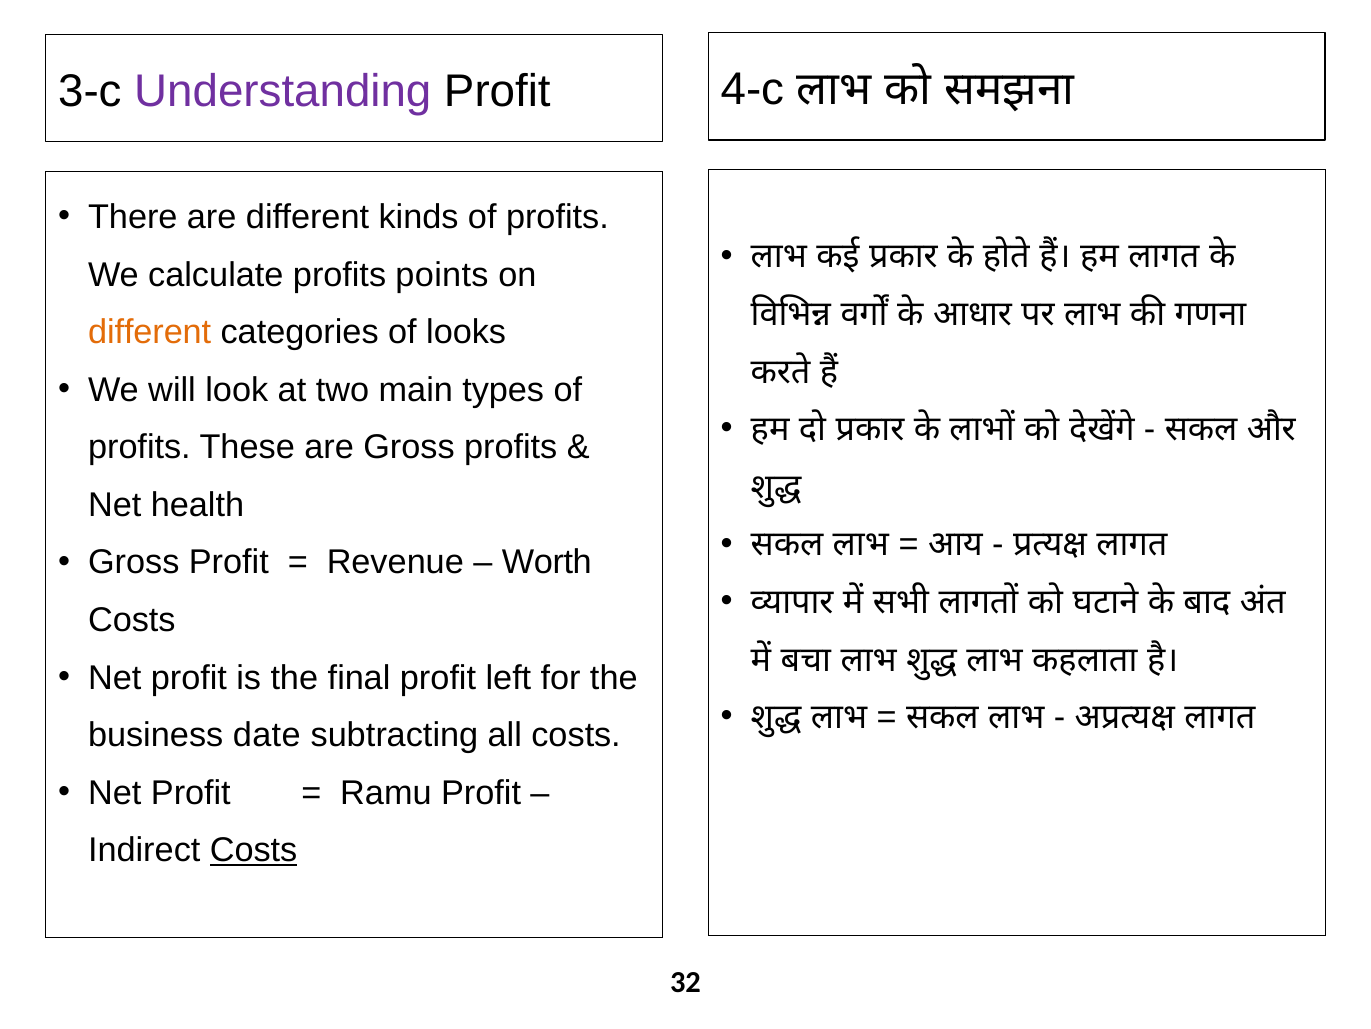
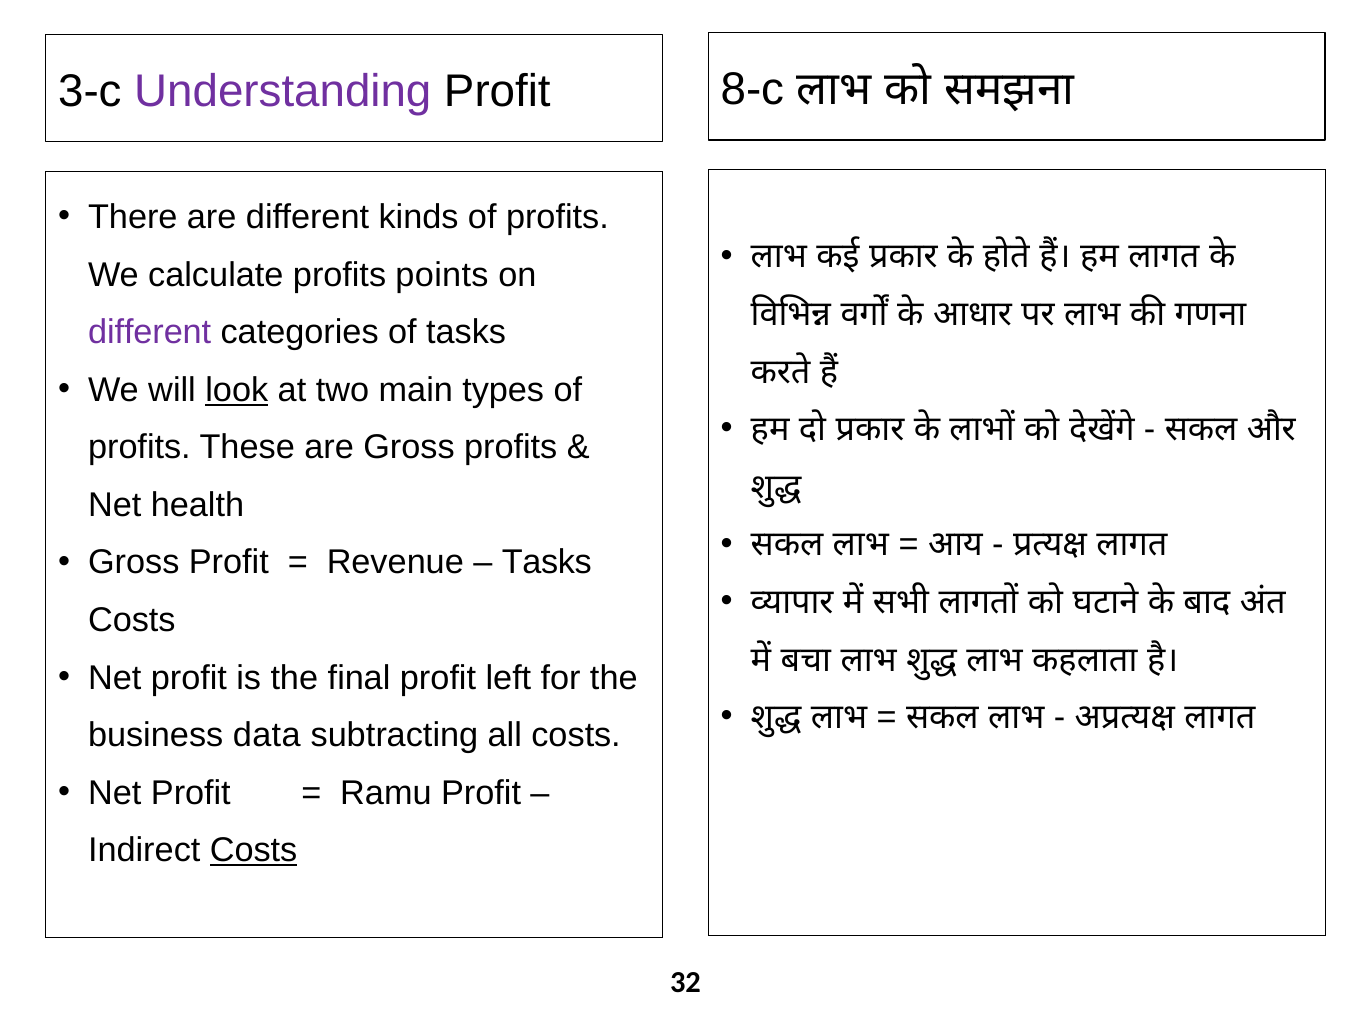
4-c: 4-c -> 8-c (752, 90)
different colour: orange -> purple (150, 332)
of looks: looks -> tasks (466, 332)
look underline: none -> present (237, 390)
Worth: Worth -> Tasks (547, 562)
date: date -> data (267, 735)
